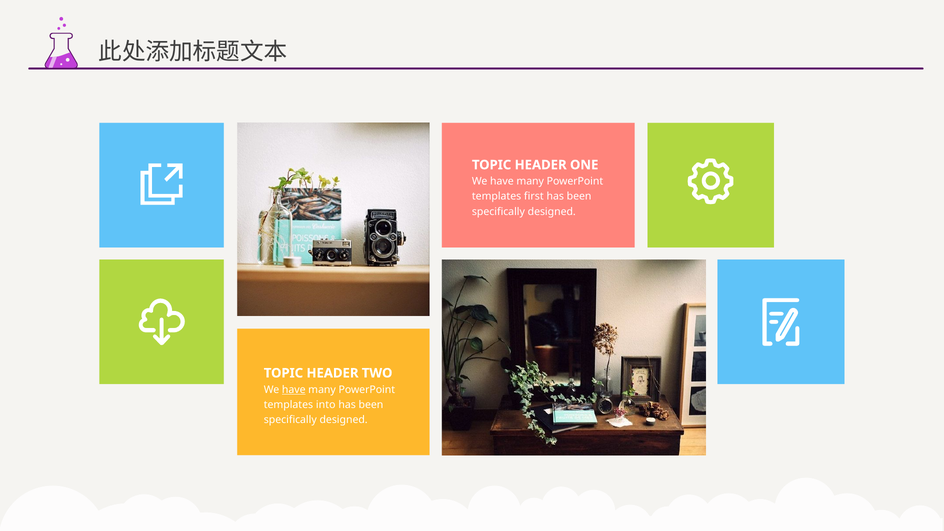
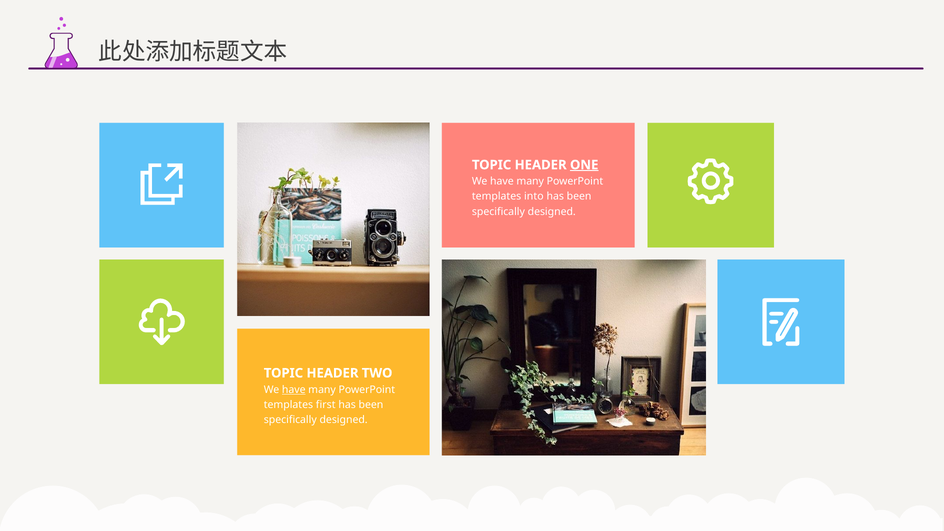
ONE underline: none -> present (584, 165)
first: first -> into (534, 196)
into: into -> first (326, 405)
